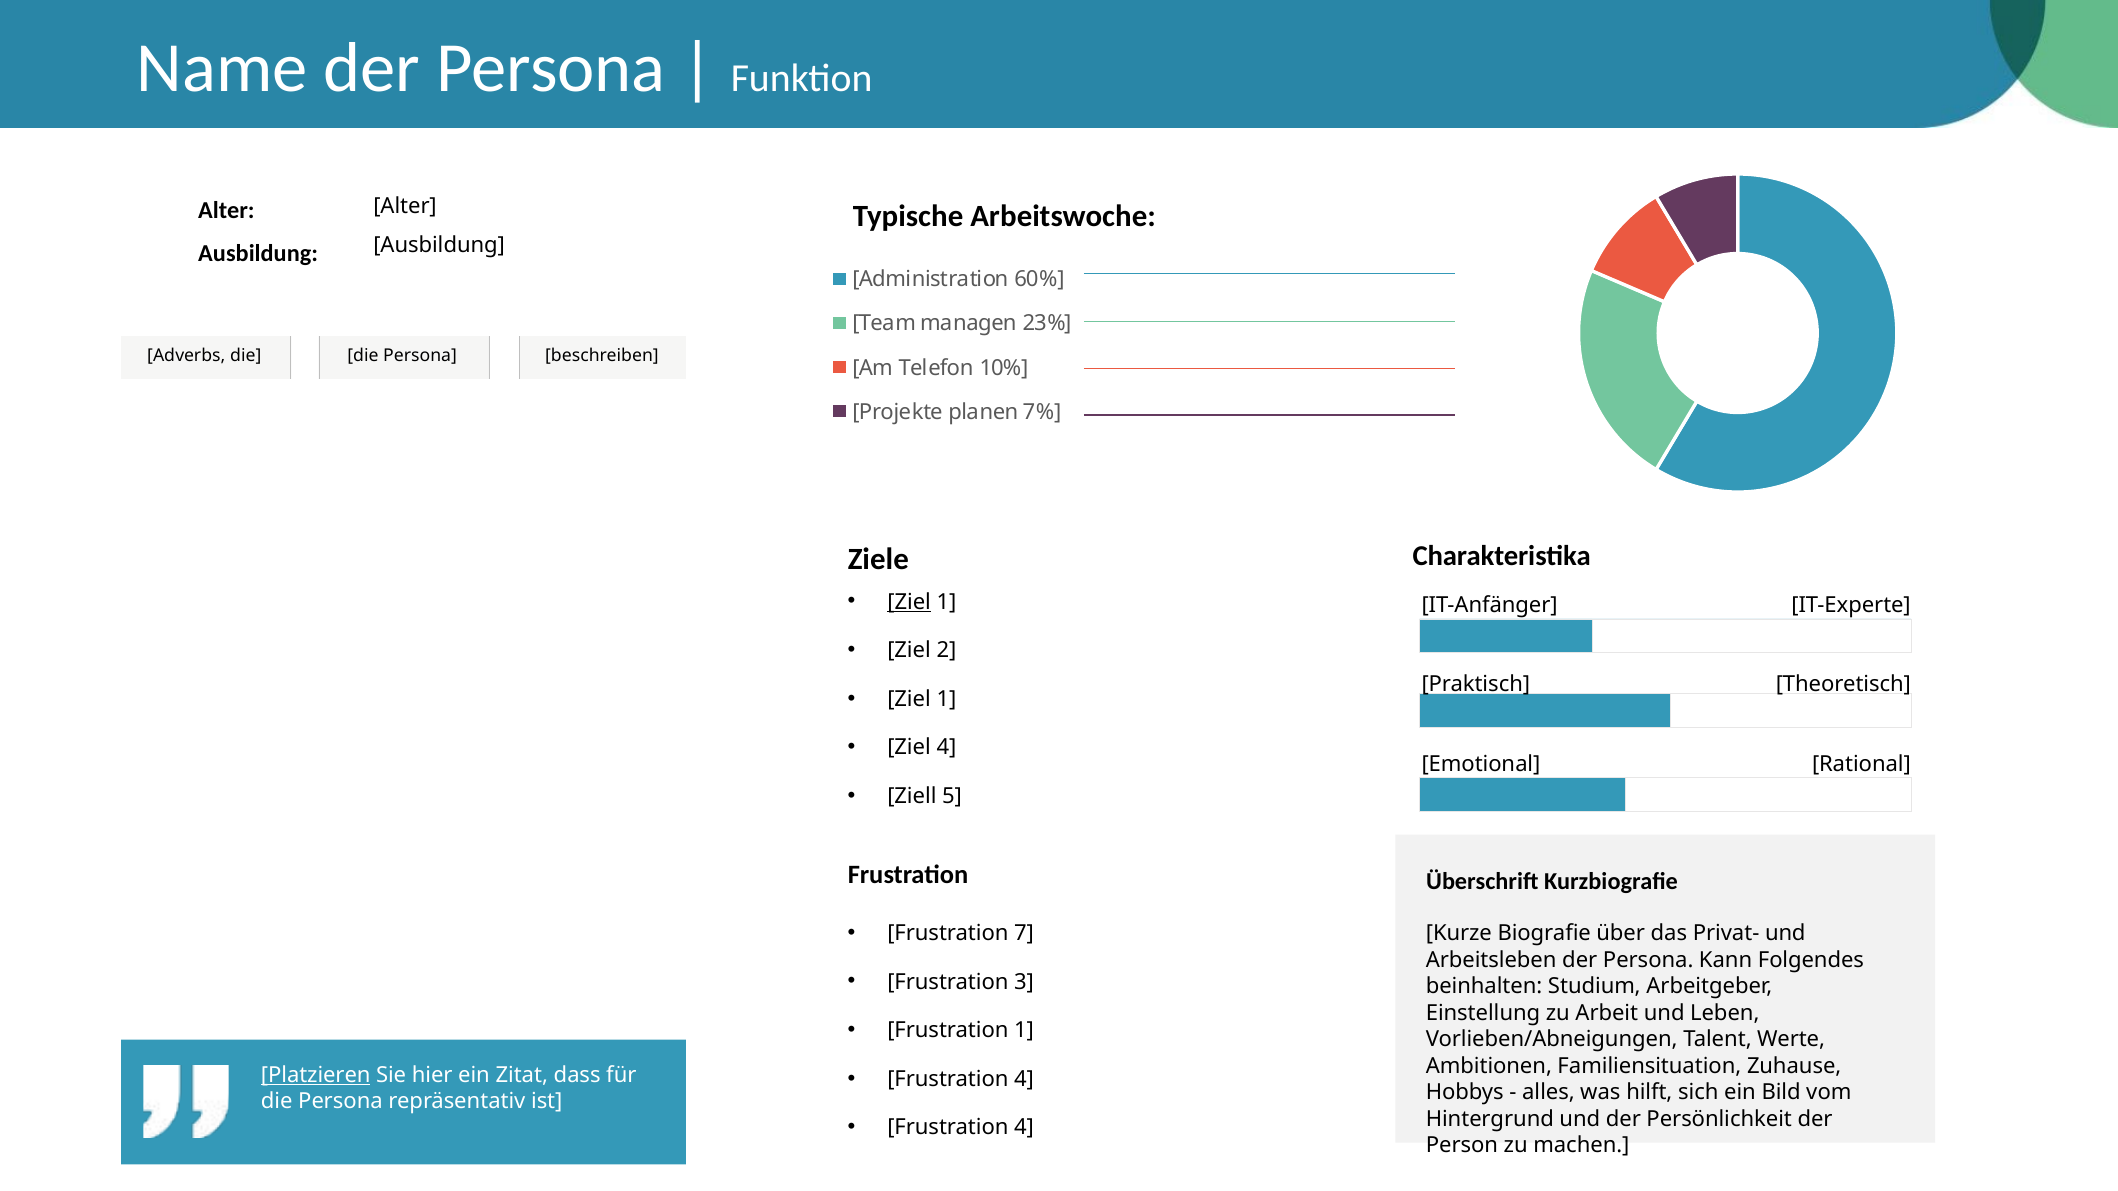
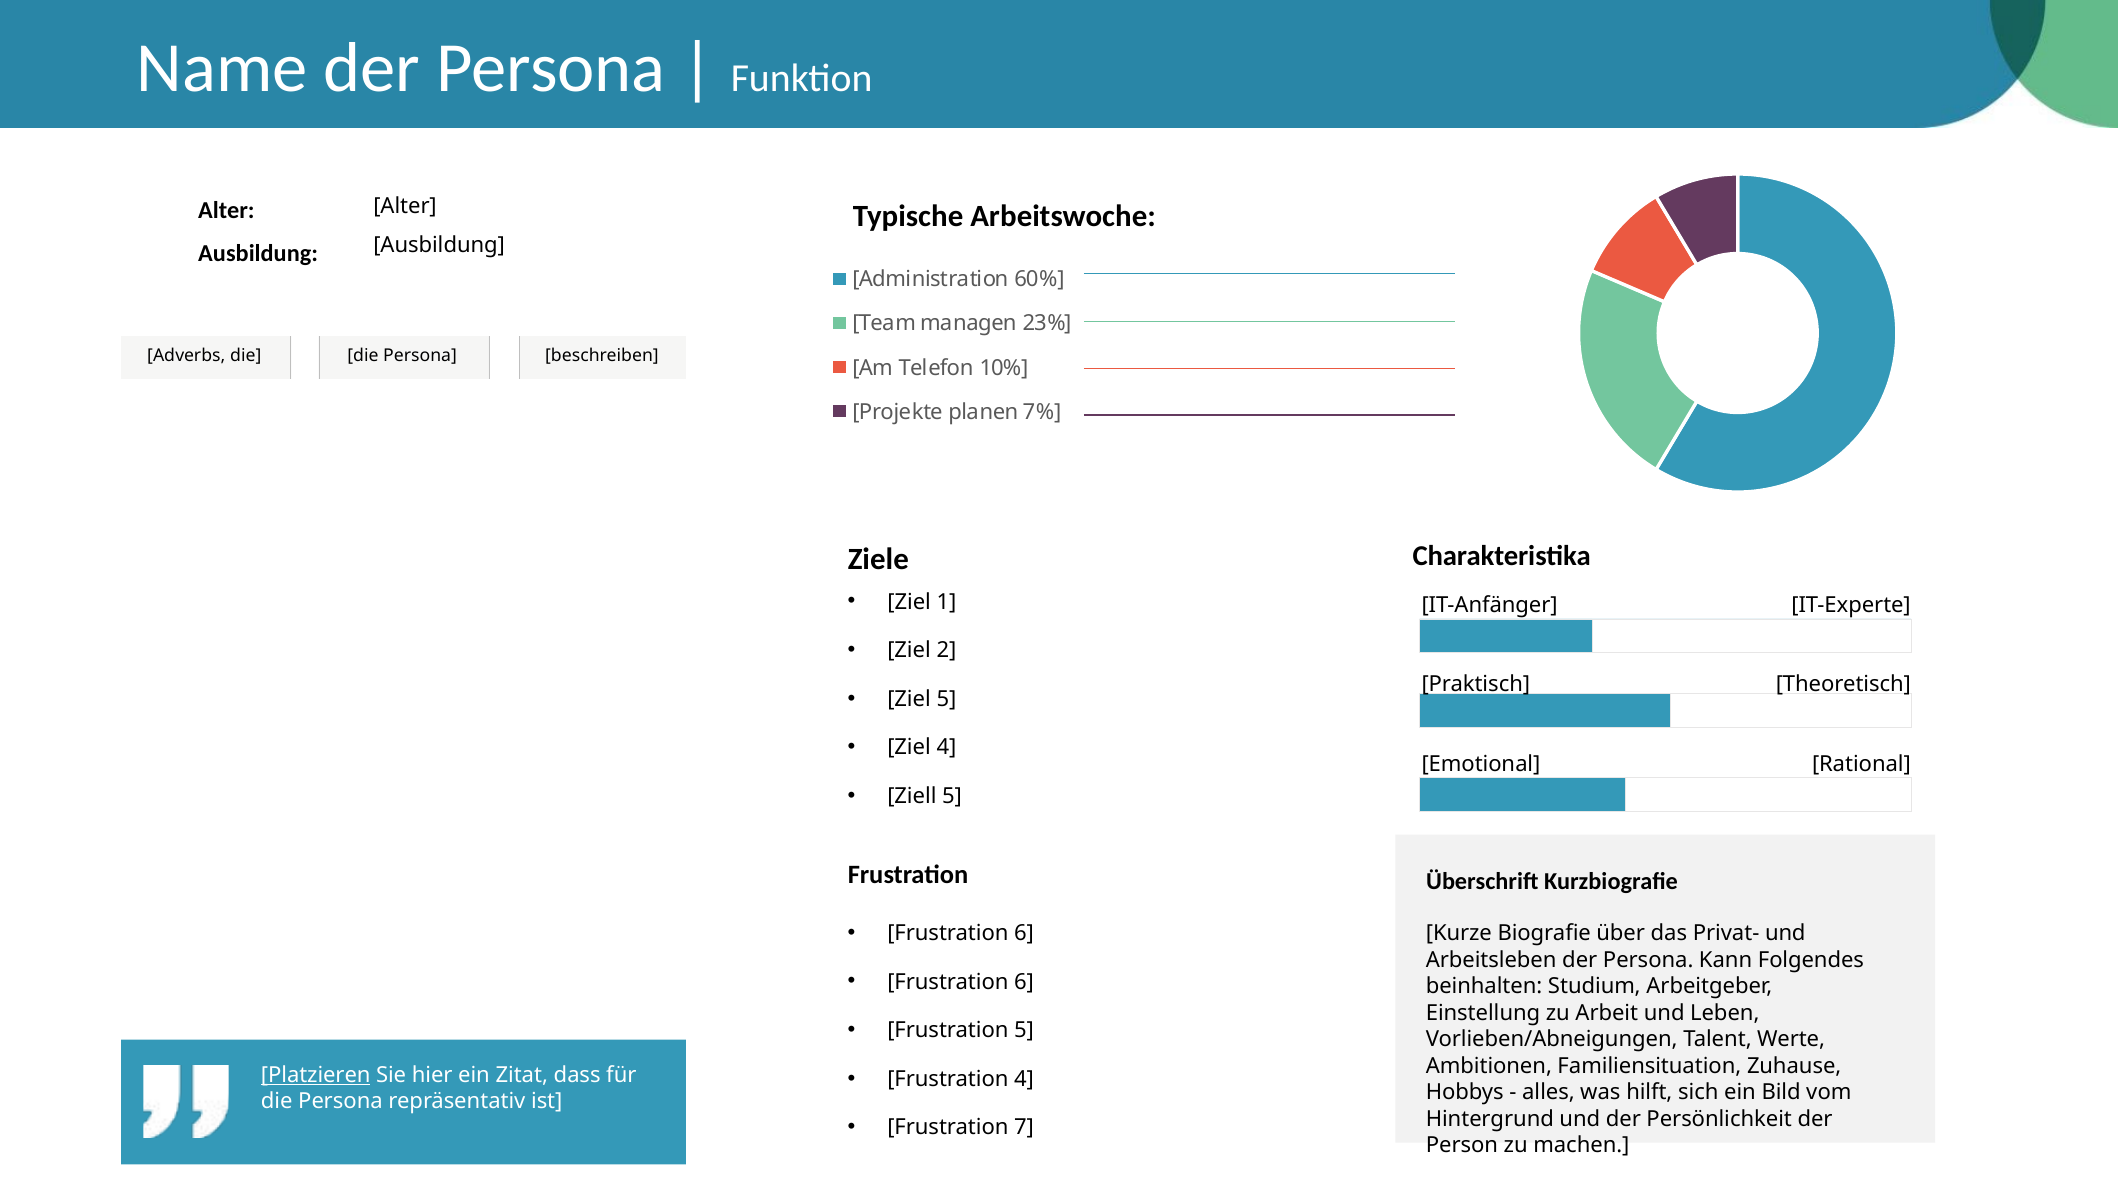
Ziel underline: present -> none (909, 602)
1: 1 -> 5 (946, 699)
7: 7 -> 6 (1024, 934)
3: 3 -> 6 (1024, 982)
Frustration 1: 1 -> 5 (1024, 1031)
4: 4 -> 7 (1024, 1128)
